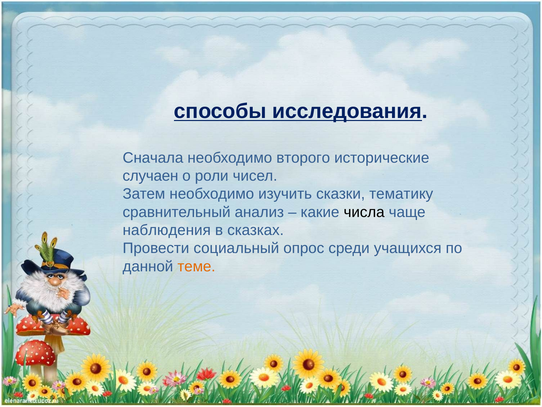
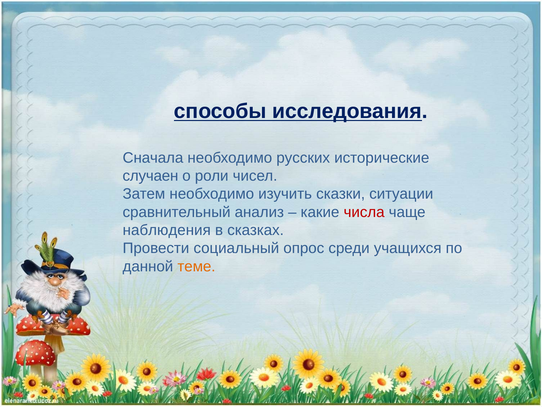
второго: второго -> русских (303, 158)
тематику: тематику -> ситуации (401, 194)
числа colour: black -> red (364, 212)
